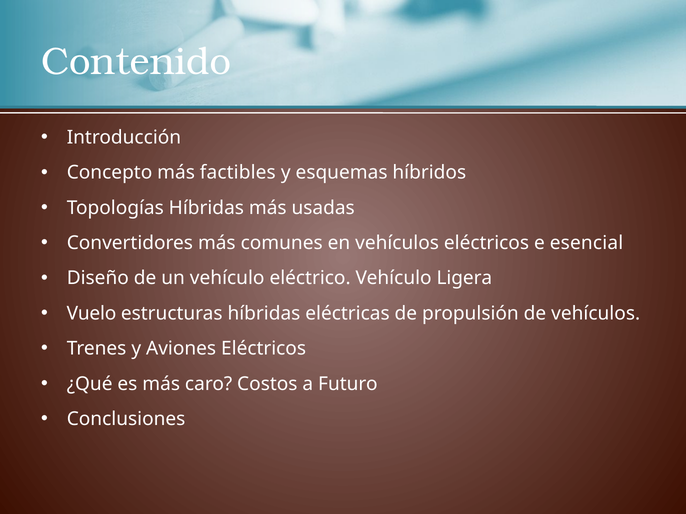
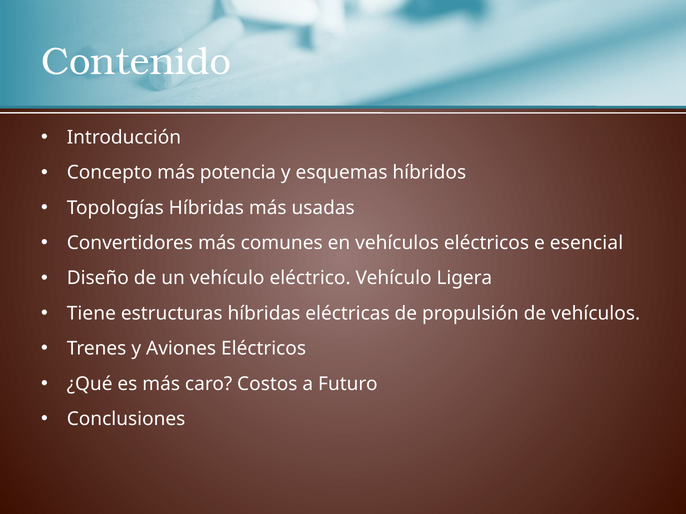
factibles: factibles -> potencia (238, 173)
Vuelo: Vuelo -> Tiene (91, 314)
